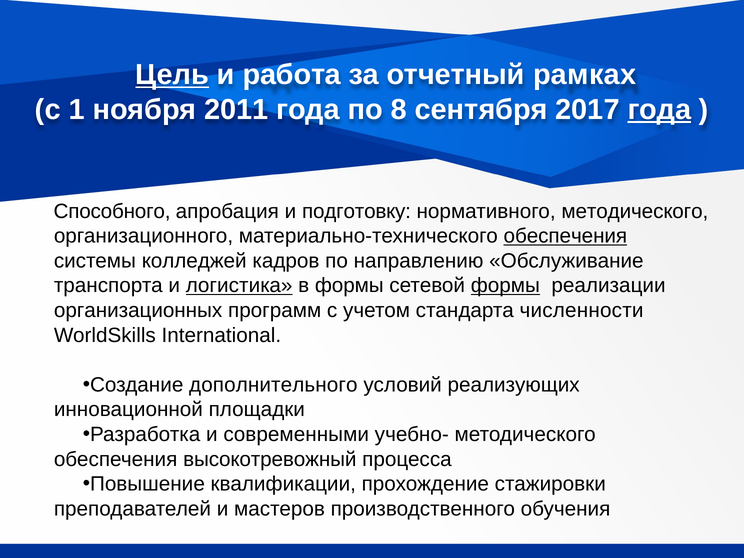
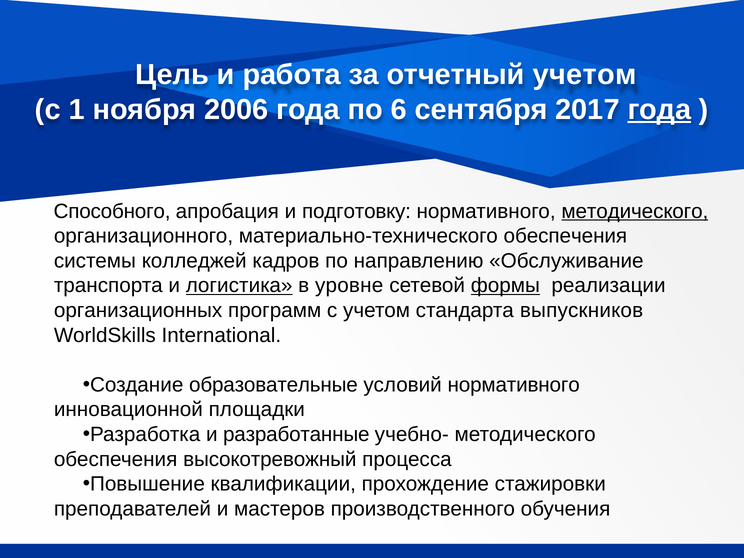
Цель underline: present -> none (172, 75)
отчетный рамках: рамках -> учетом (585, 75)
2011: 2011 -> 2006 (236, 109)
8: 8 -> 6 (399, 109)
методического underline: none -> present (635, 211)
обеспечения underline: present -> none (565, 236)
в формы: формы -> уровне (349, 286)
численности: численности -> выпускников (582, 310)
дополнительного: дополнительного -> образовательные (273, 385)
условий реализующих: реализующих -> нормативного (514, 385)
современными: современными -> разработанные (296, 434)
